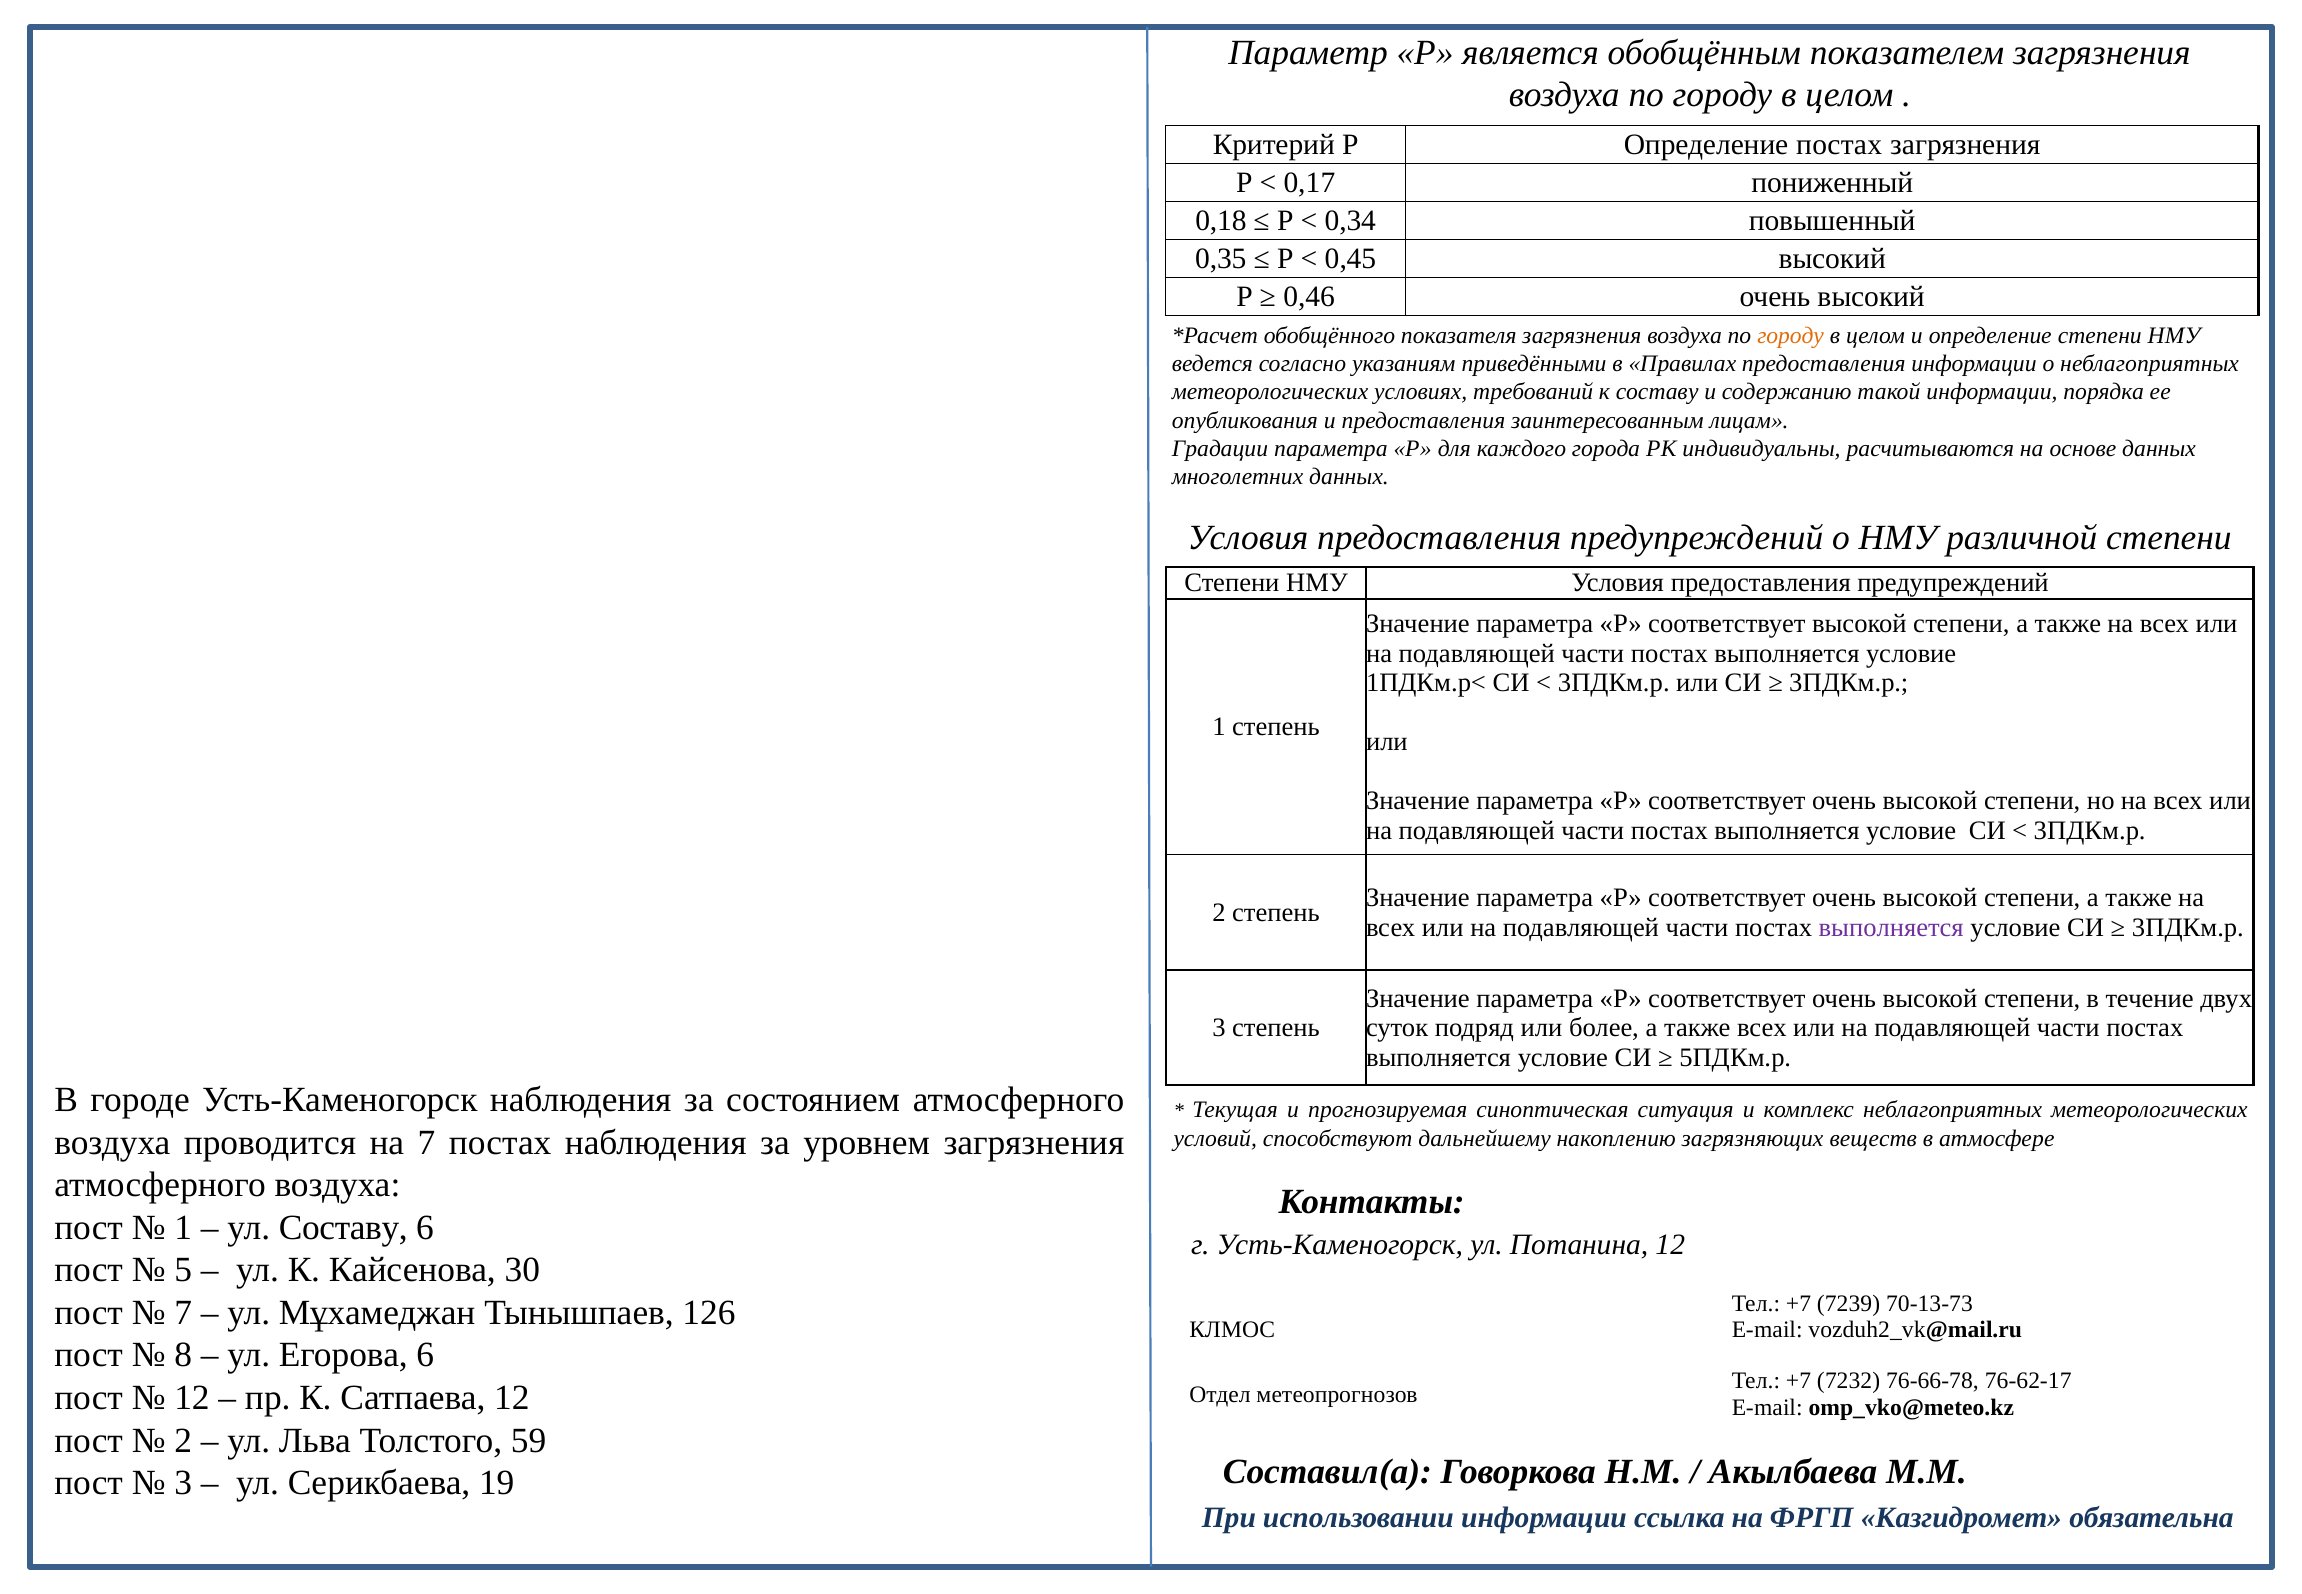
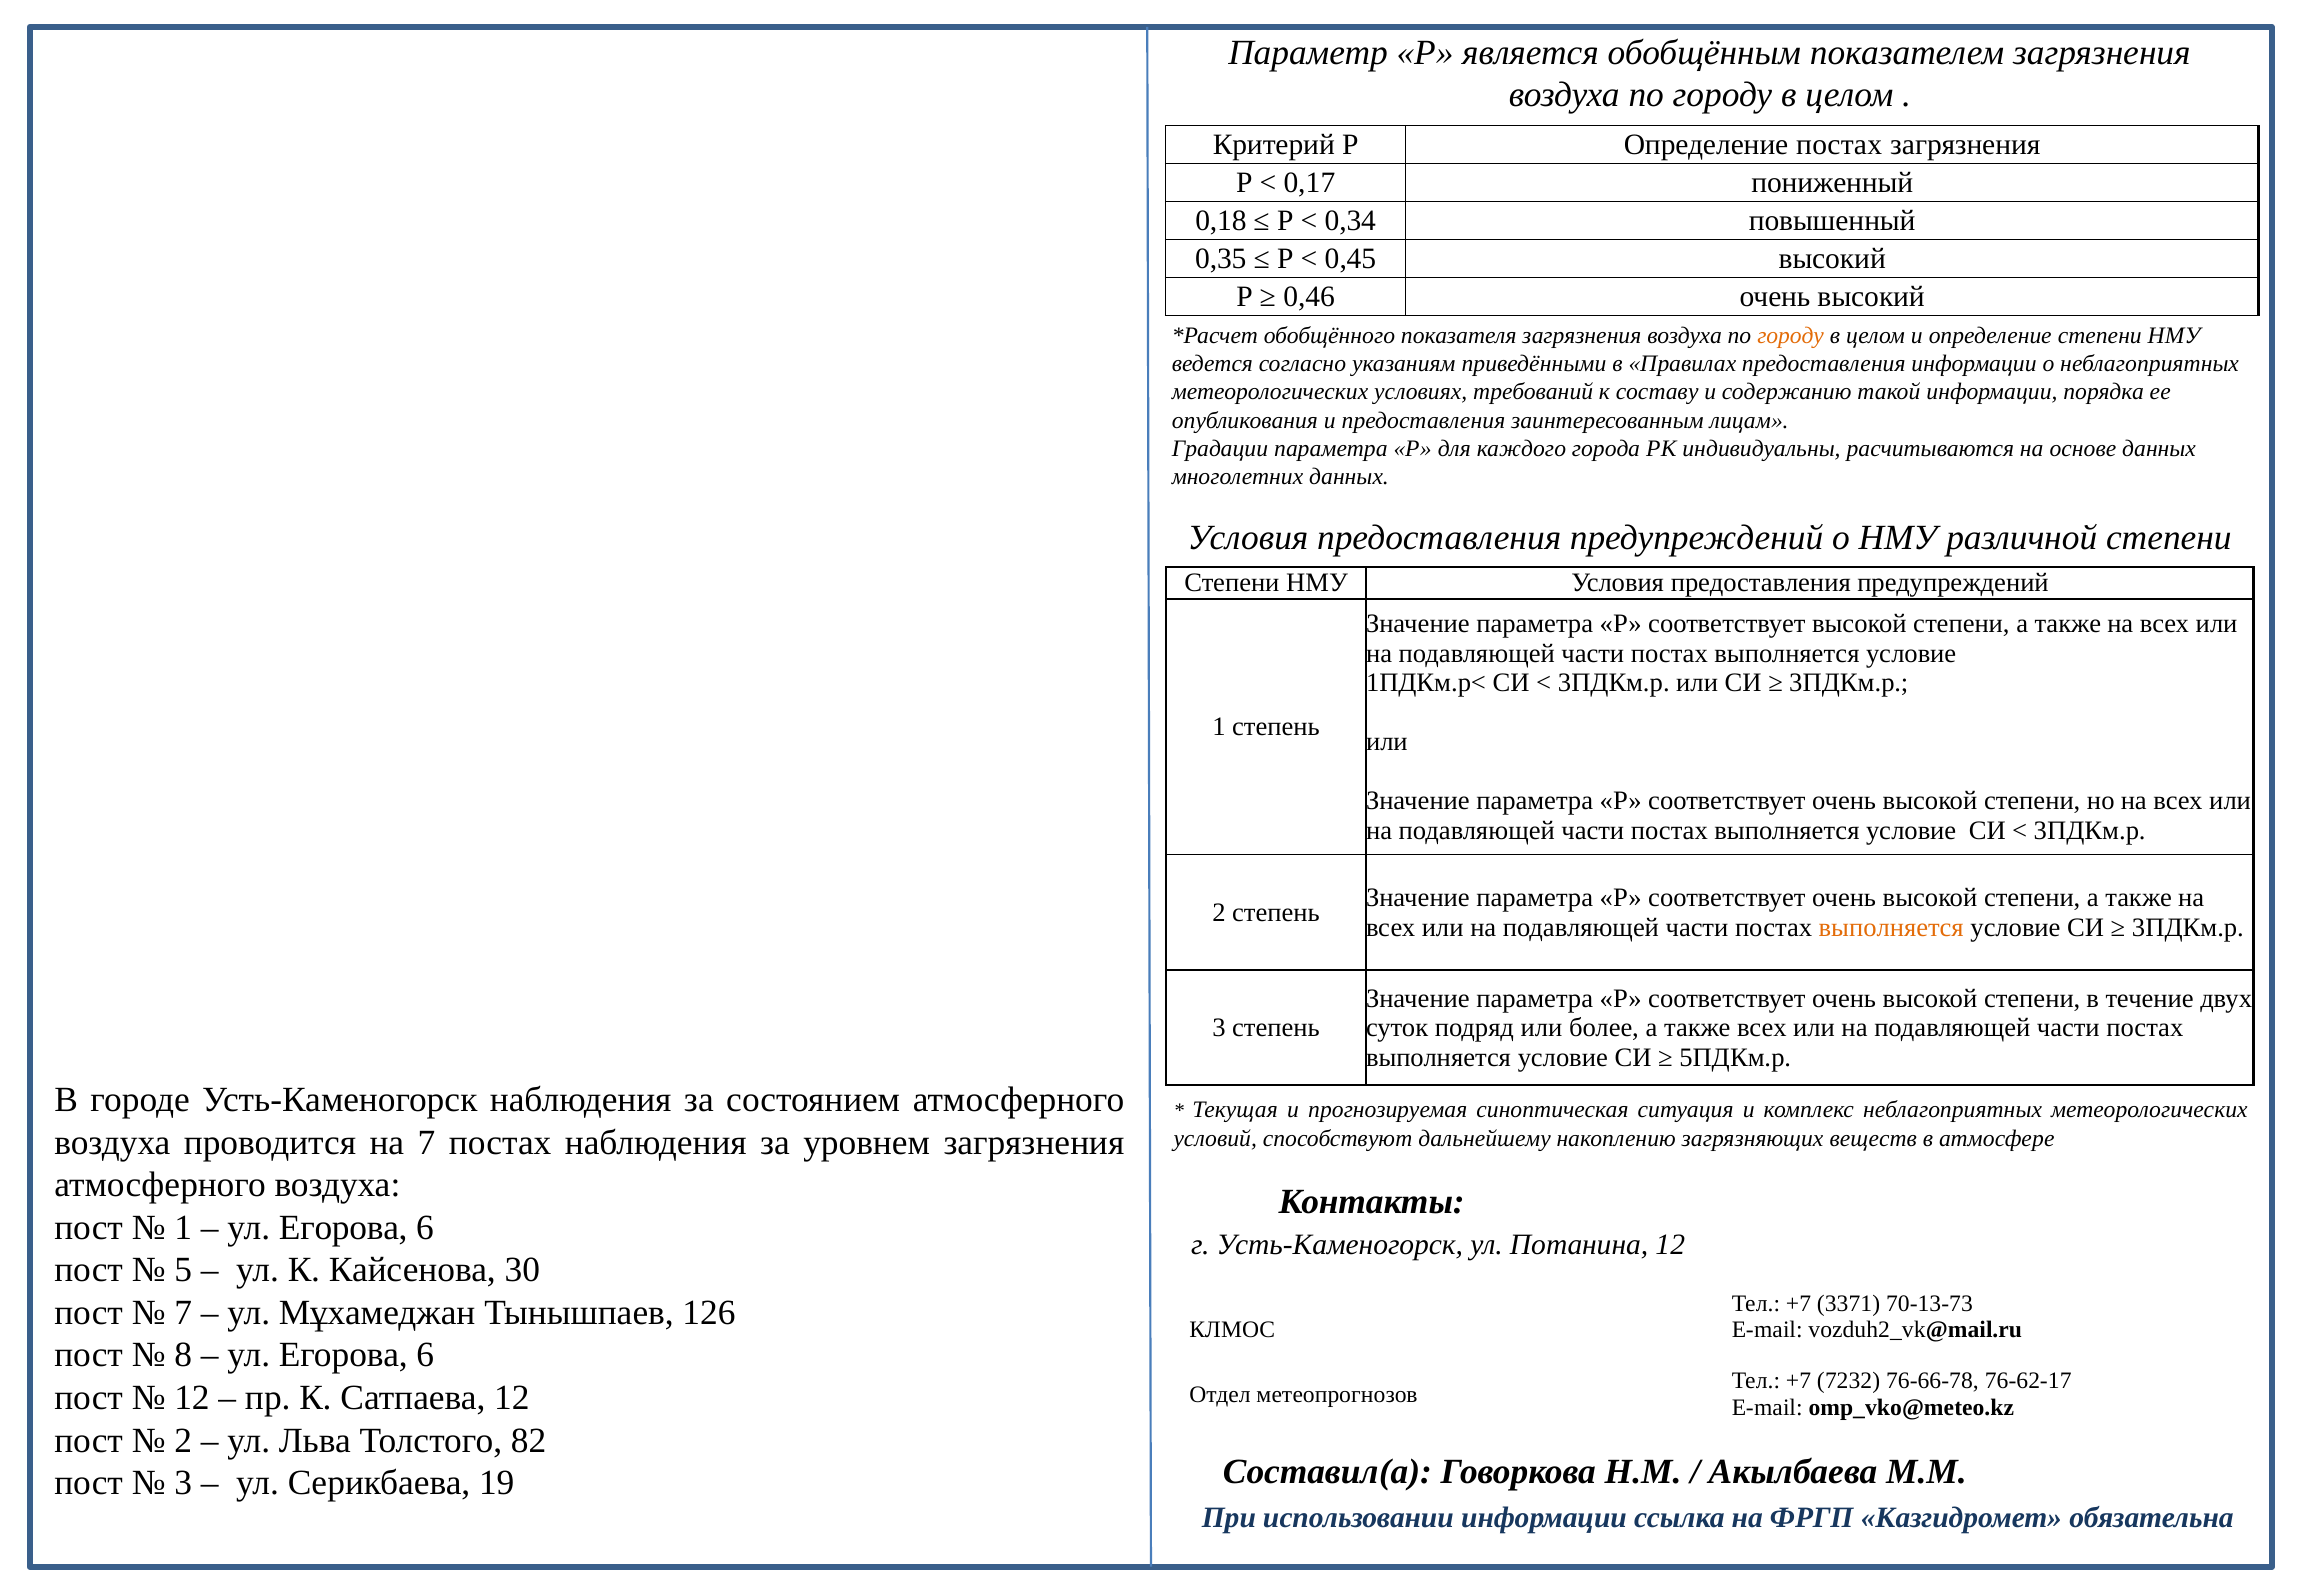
выполняется colour: purple -> orange (1891, 927)
Составу: Составу -> Егорова (343, 1228)
7239: 7239 -> 3371 (1849, 1303)
59: 59 -> 82 (529, 1440)
